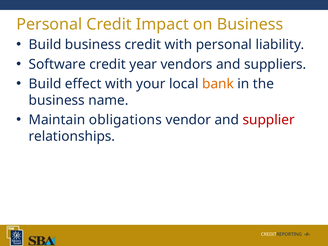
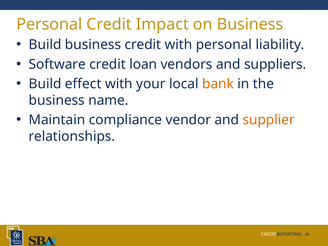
year: year -> loan (143, 64)
obligations: obligations -> compliance (125, 120)
supplier colour: red -> orange (269, 120)
